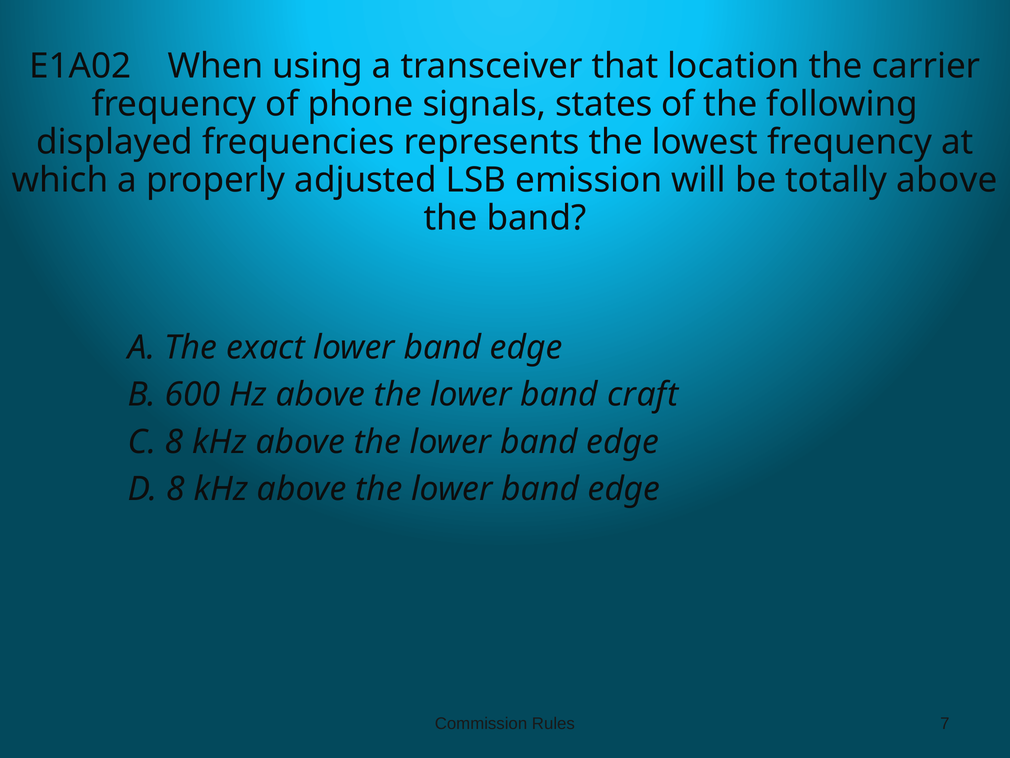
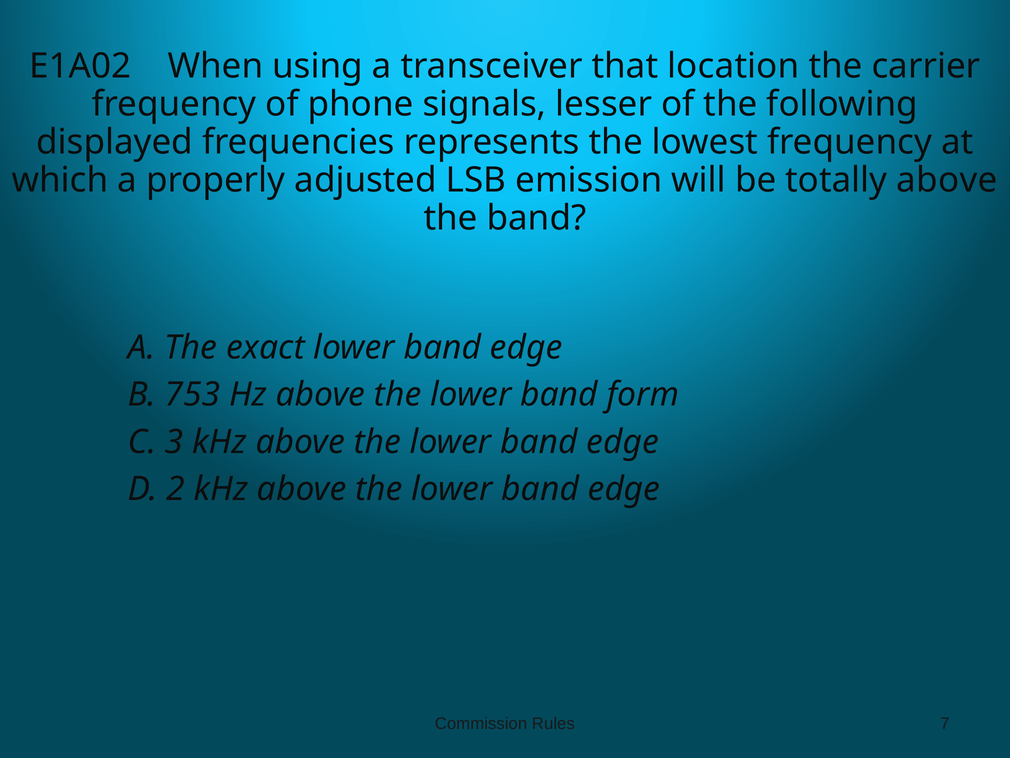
states: states -> lesser (604, 104)
600: 600 -> 753 (193, 395)
craft: craft -> form (643, 395)
C 8: 8 -> 3 (174, 442)
D 8: 8 -> 2 (176, 489)
